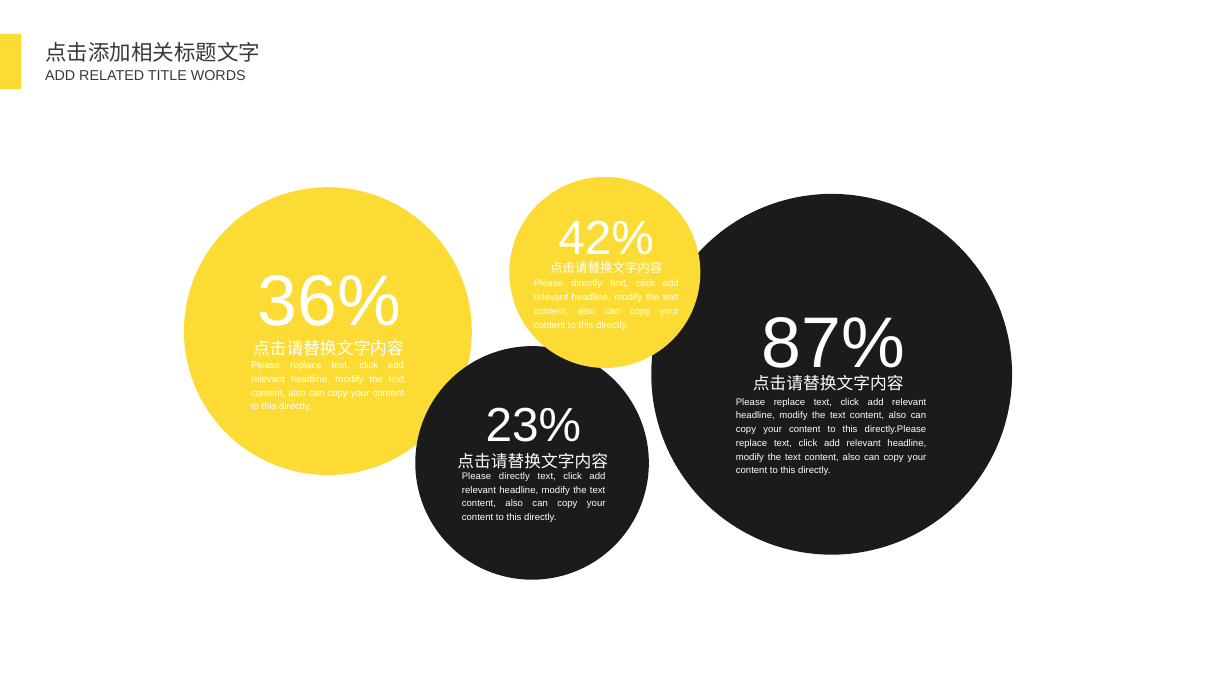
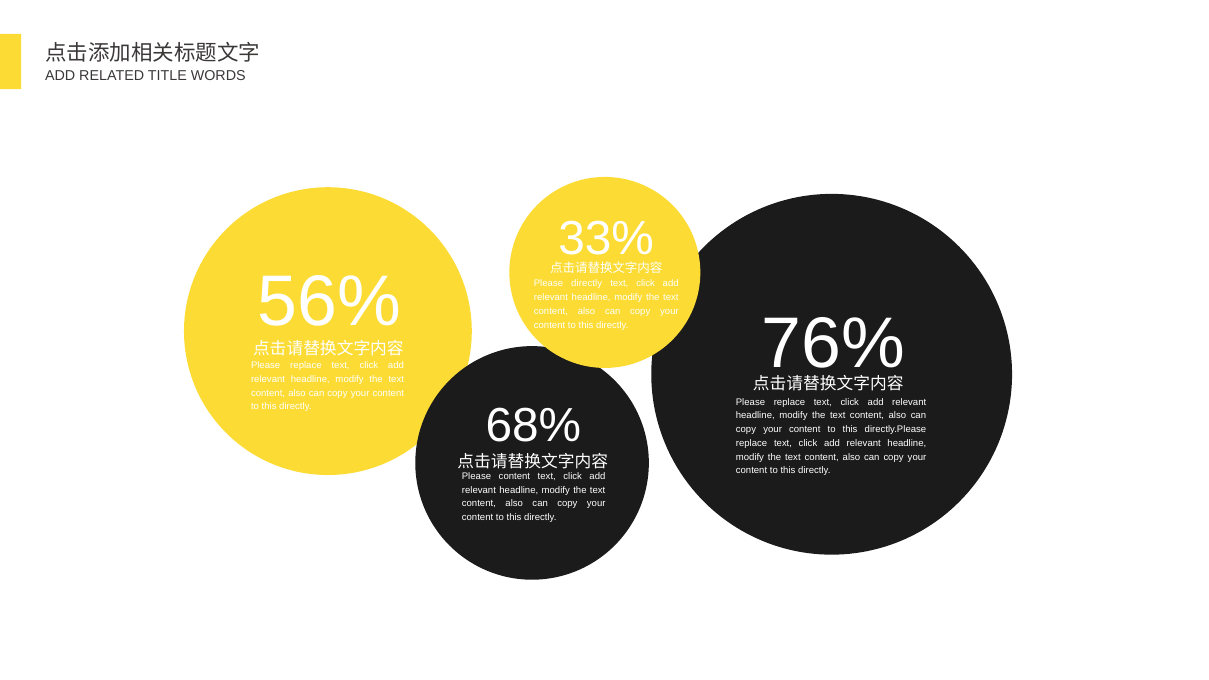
42%: 42% -> 33% (606, 239)
36%: 36% -> 56% (329, 302)
87%: 87% -> 76% (833, 344)
23%: 23% -> 68% (533, 426)
directly: directly -> content (514, 476)
